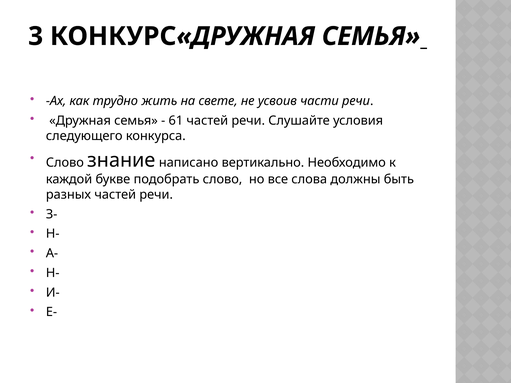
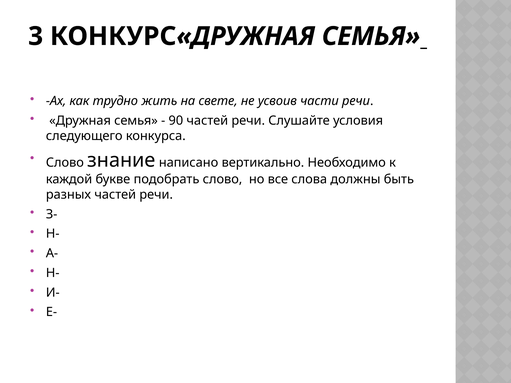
61: 61 -> 90 (176, 121)
